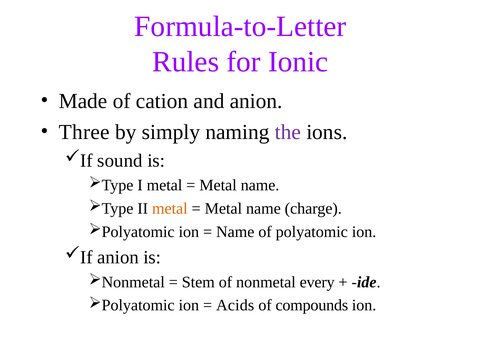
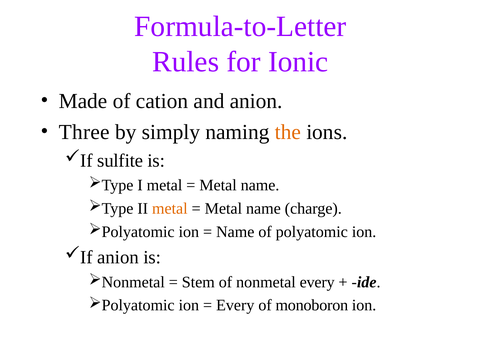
the colour: purple -> orange (288, 132)
sound: sound -> sulfite (120, 160)
Acids: Acids -> Every (235, 305)
compounds: compounds -> monoboron (312, 305)
